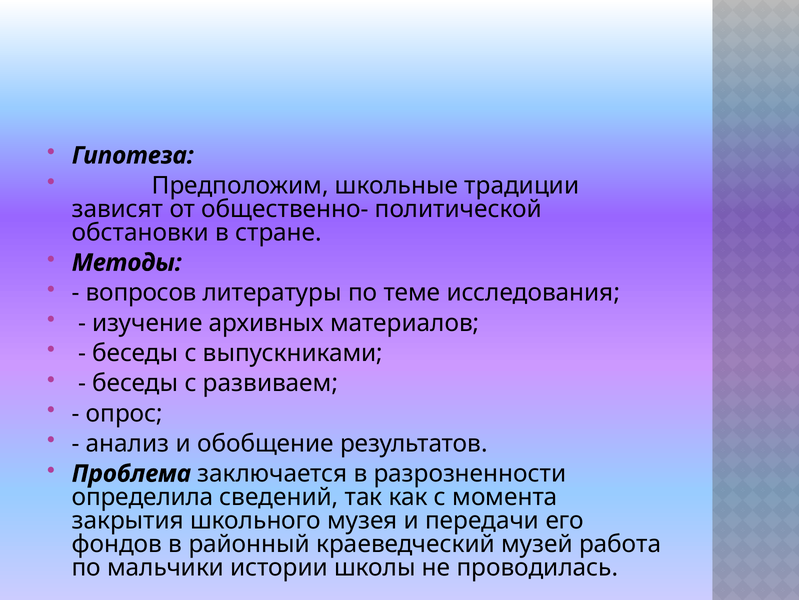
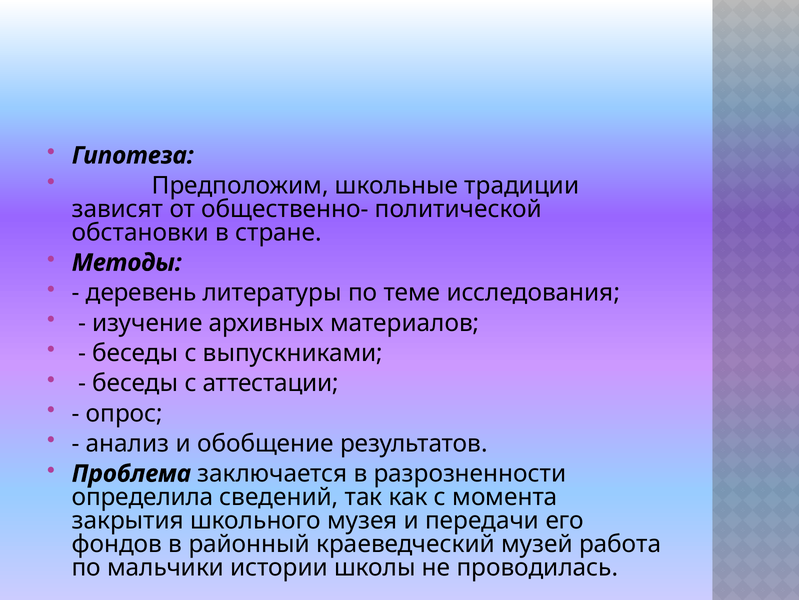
вопросов: вопросов -> деревень (141, 293)
развиваем: развиваем -> аттестации (271, 383)
